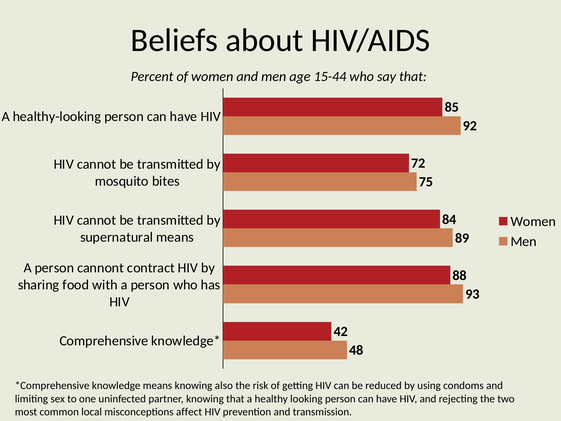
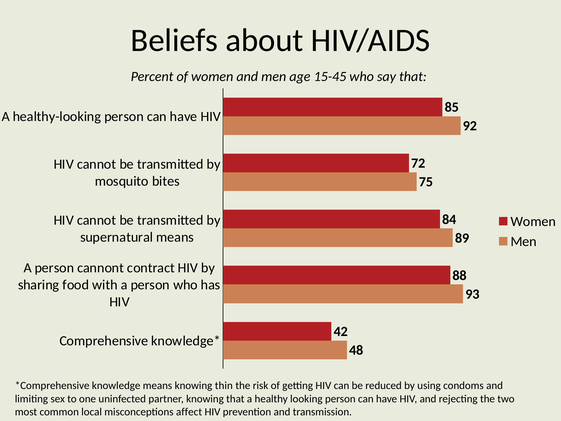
15-44: 15-44 -> 15-45 (330, 77)
also: also -> thin (224, 385)
